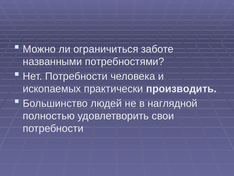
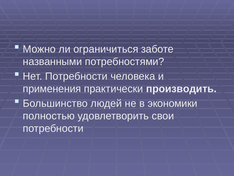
ископаемых: ископаемых -> применения (52, 89)
наглядной: наглядной -> экономики (173, 103)
